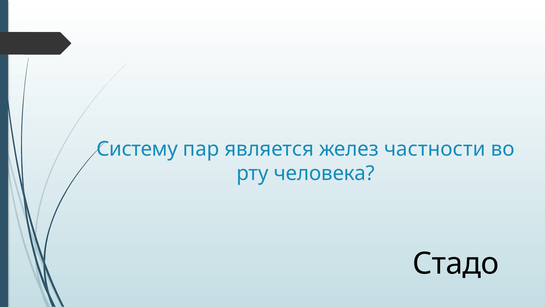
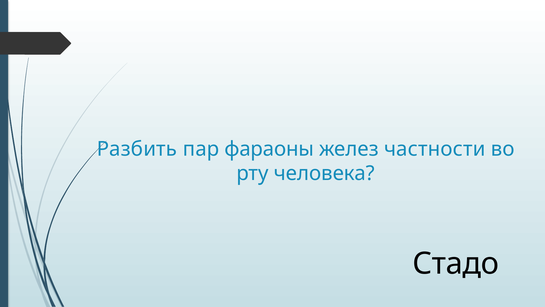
Систему: Систему -> Разбить (137, 149)
является: является -> фараоны (269, 149)
